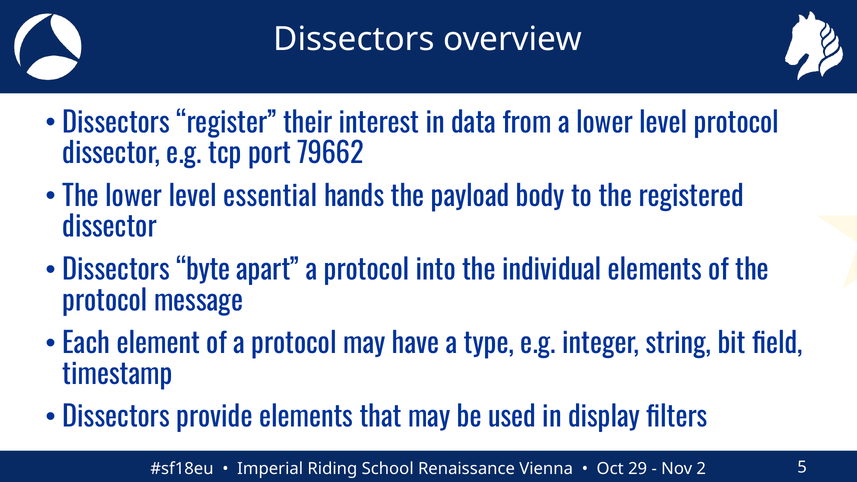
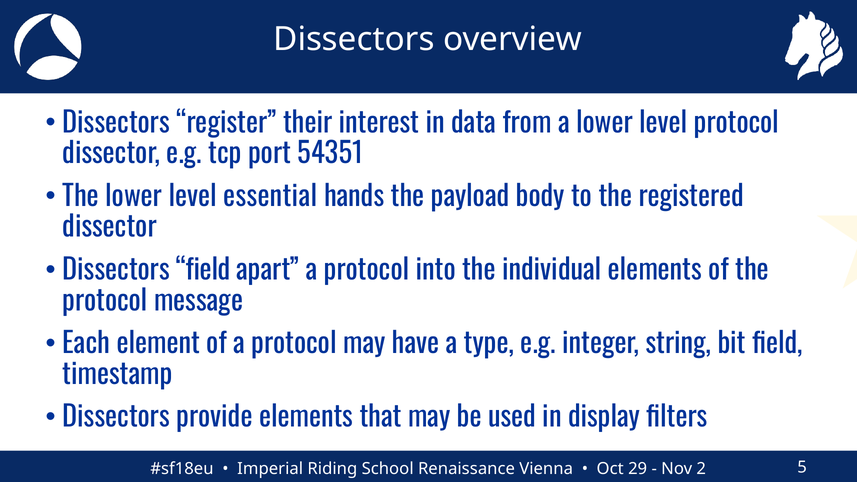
79662: 79662 -> 54351 (330, 154)
Dissectors byte: byte -> field (203, 270)
